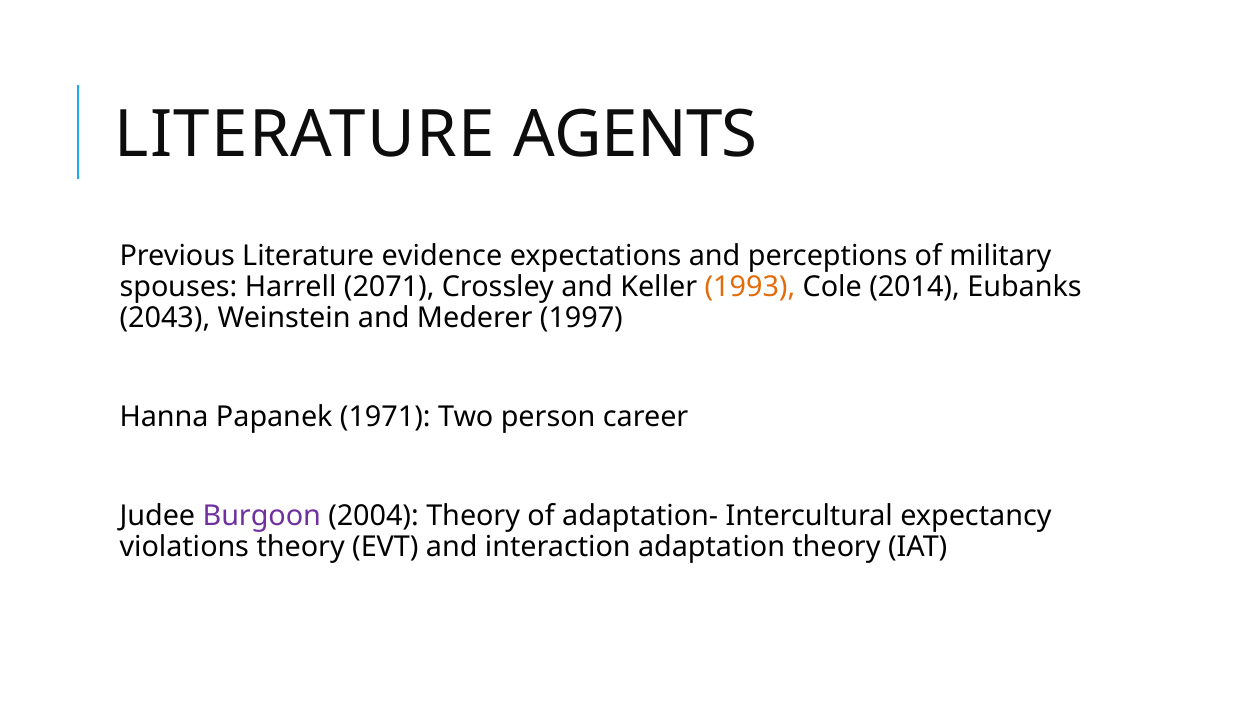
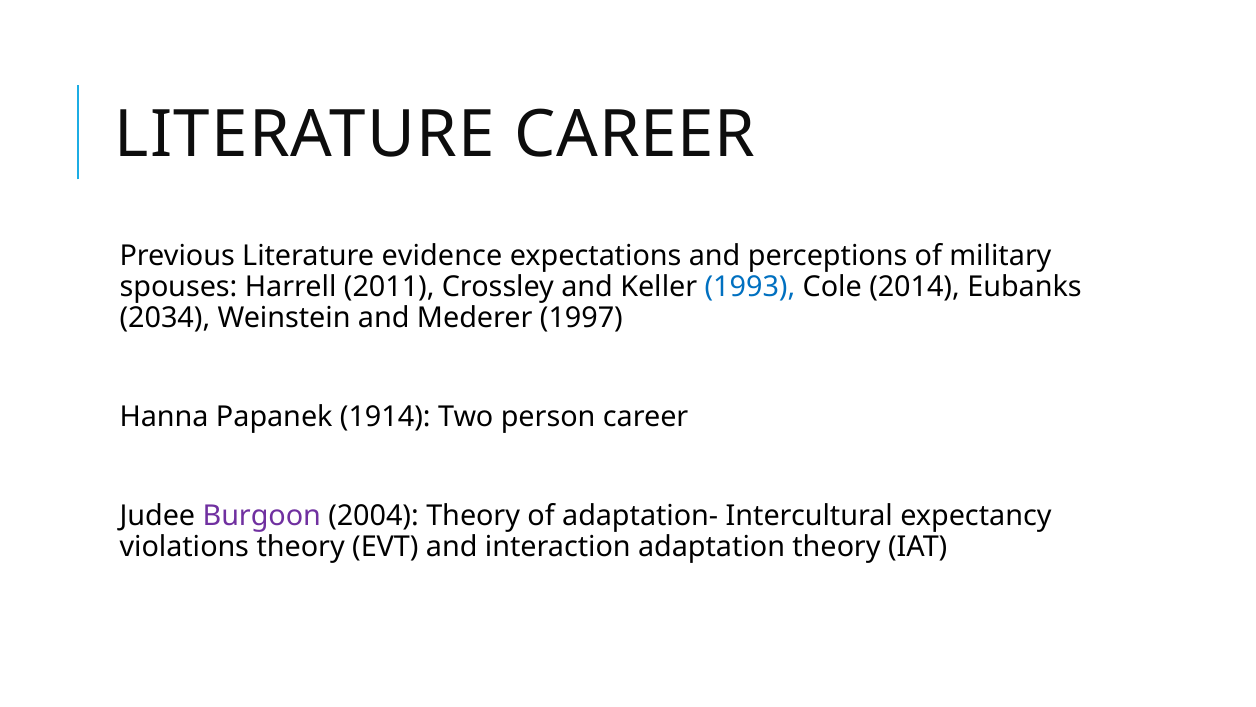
LITERATURE AGENTS: AGENTS -> CAREER (635, 135)
2071: 2071 -> 2011 (389, 287)
1993 colour: orange -> blue (750, 287)
2043: 2043 -> 2034 (165, 318)
1971: 1971 -> 1914 (385, 416)
